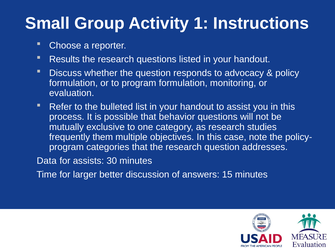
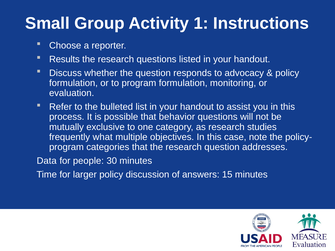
them: them -> what (103, 137)
assists: assists -> people (88, 161)
larger better: better -> policy (111, 175)
